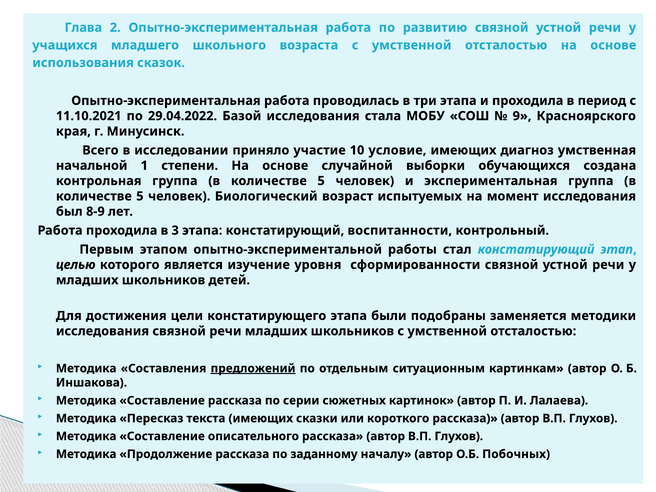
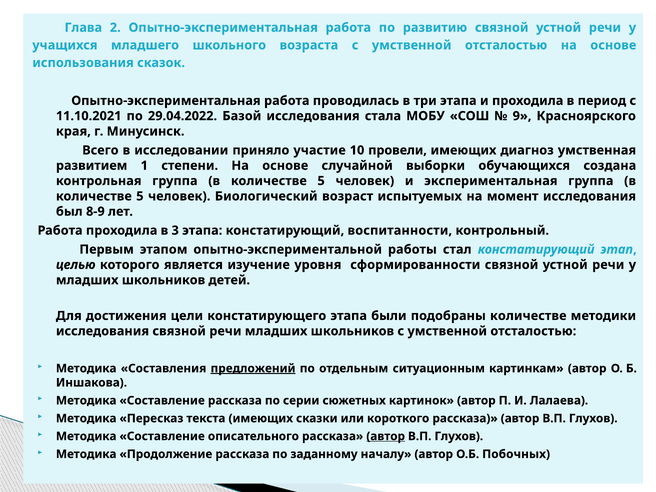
условие: условие -> провели (398, 150)
начальной: начальной -> развитием (92, 166)
подобраны заменяется: заменяется -> количестве (528, 316)
автор underline: none -> present (386, 436)
